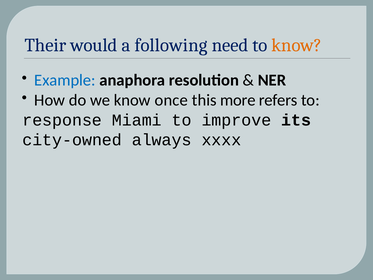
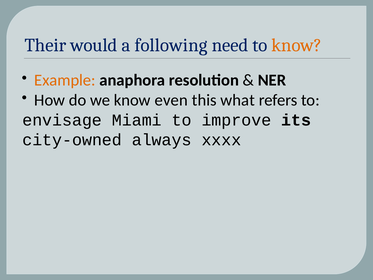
Example colour: blue -> orange (65, 80)
once: once -> even (171, 100)
more: more -> what (238, 100)
response: response -> envisage (62, 120)
